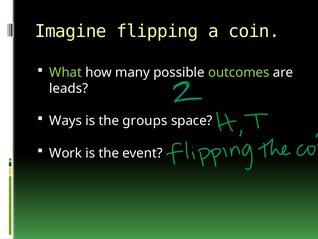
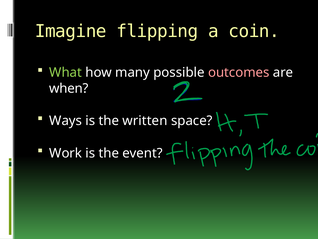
outcomes colour: light green -> pink (239, 72)
leads: leads -> when (69, 88)
groups: groups -> written (145, 121)
